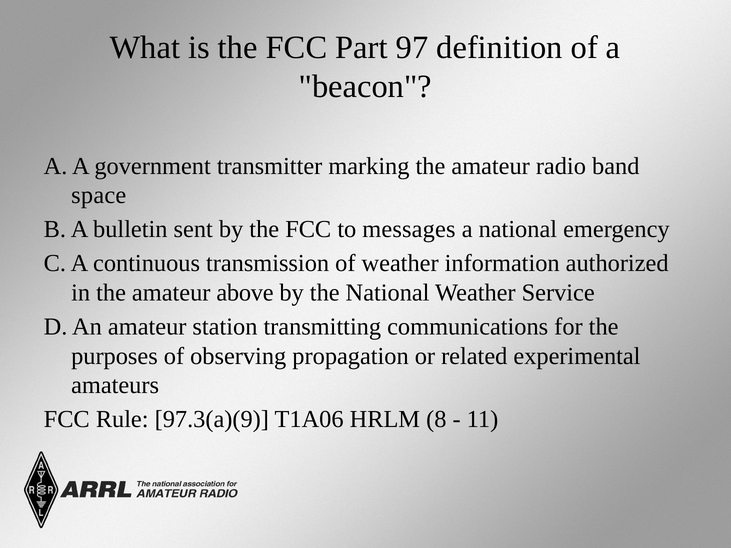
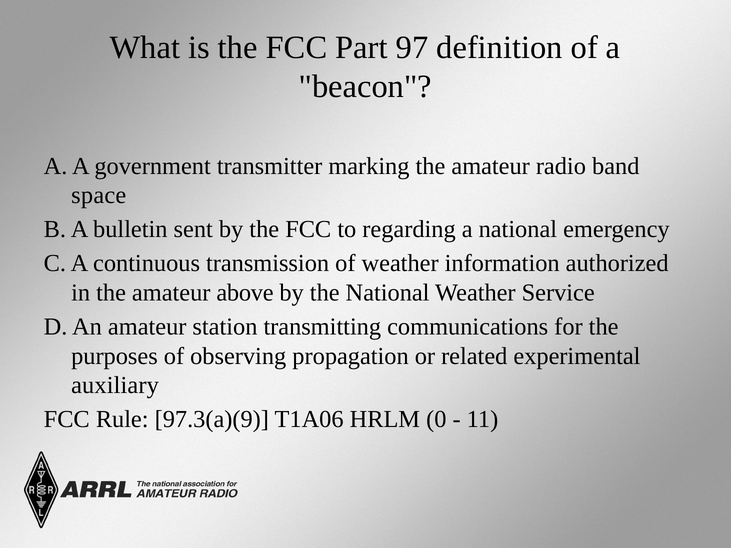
messages: messages -> regarding (409, 229)
amateurs: amateurs -> auxiliary (115, 385)
8: 8 -> 0 (436, 420)
